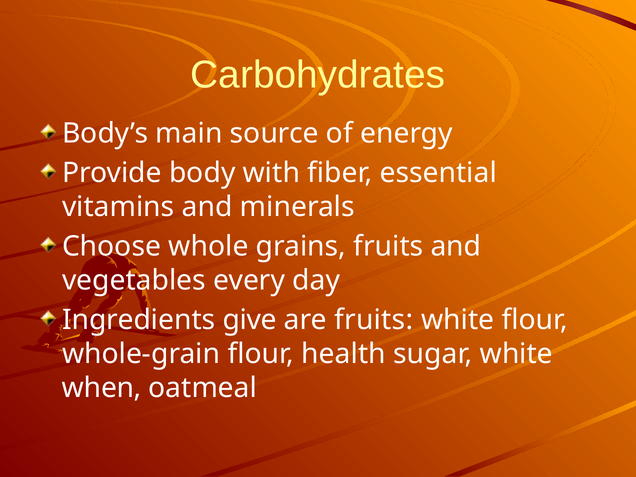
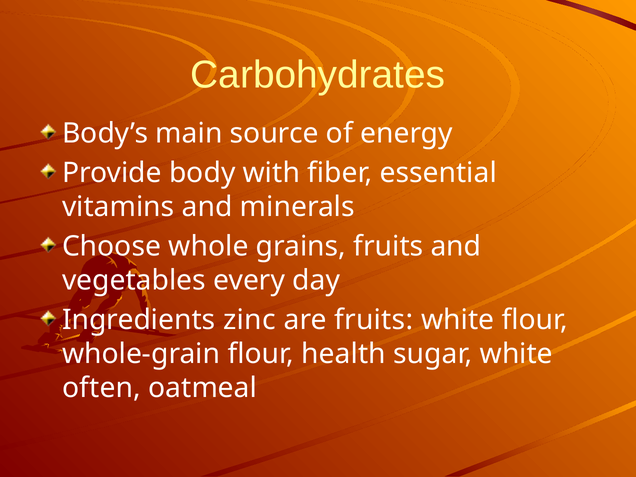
give: give -> zinc (249, 320)
when: when -> often (101, 388)
